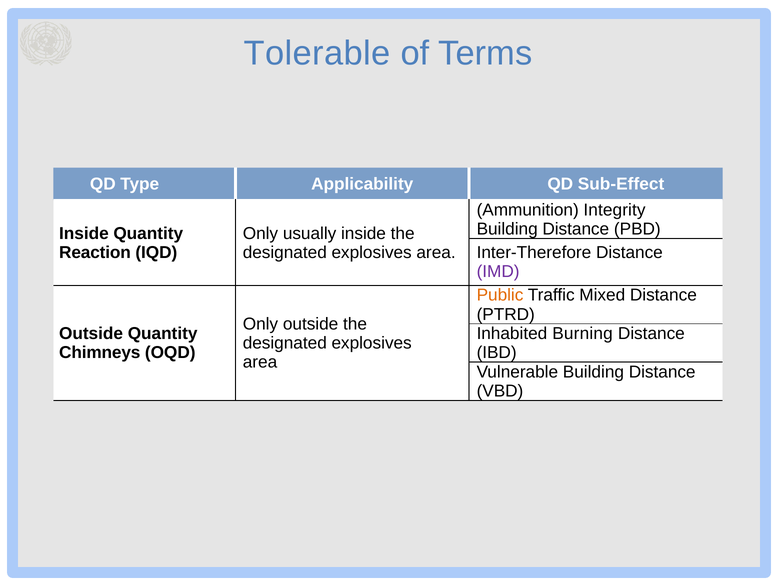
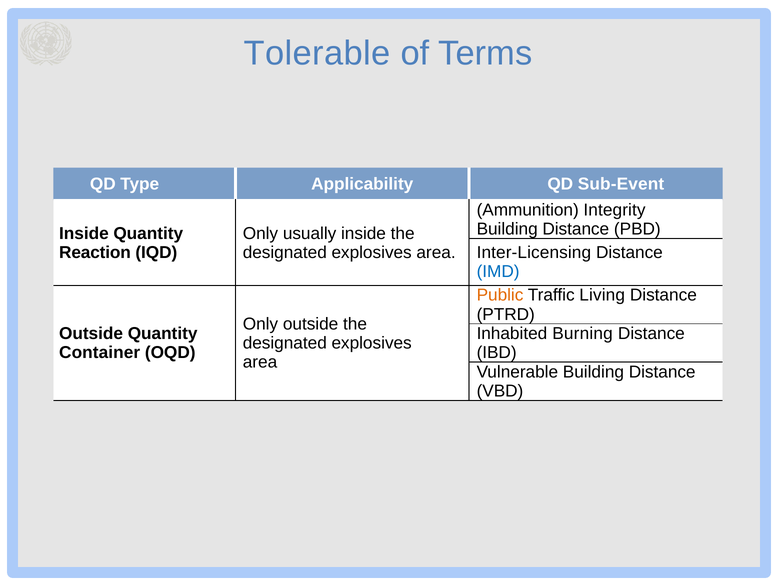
Sub-Effect: Sub-Effect -> Sub-Event (621, 184)
Inter-Therefore: Inter-Therefore -> Inter-Licensing (534, 253)
IMD colour: purple -> blue (498, 272)
Mixed: Mixed -> Living (602, 295)
Chimneys: Chimneys -> Container (100, 353)
